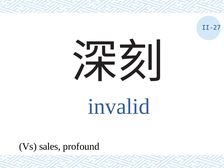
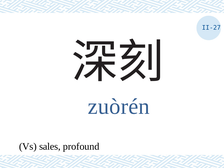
invalid: invalid -> zuòrén (119, 106)
